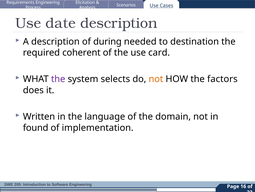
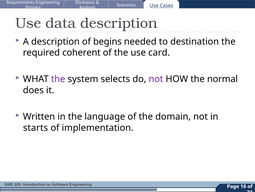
date: date -> data (61, 23)
during: during -> begins (107, 41)
not colour: orange -> purple (156, 79)
factors: factors -> normal (222, 79)
found: found -> starts (36, 127)
